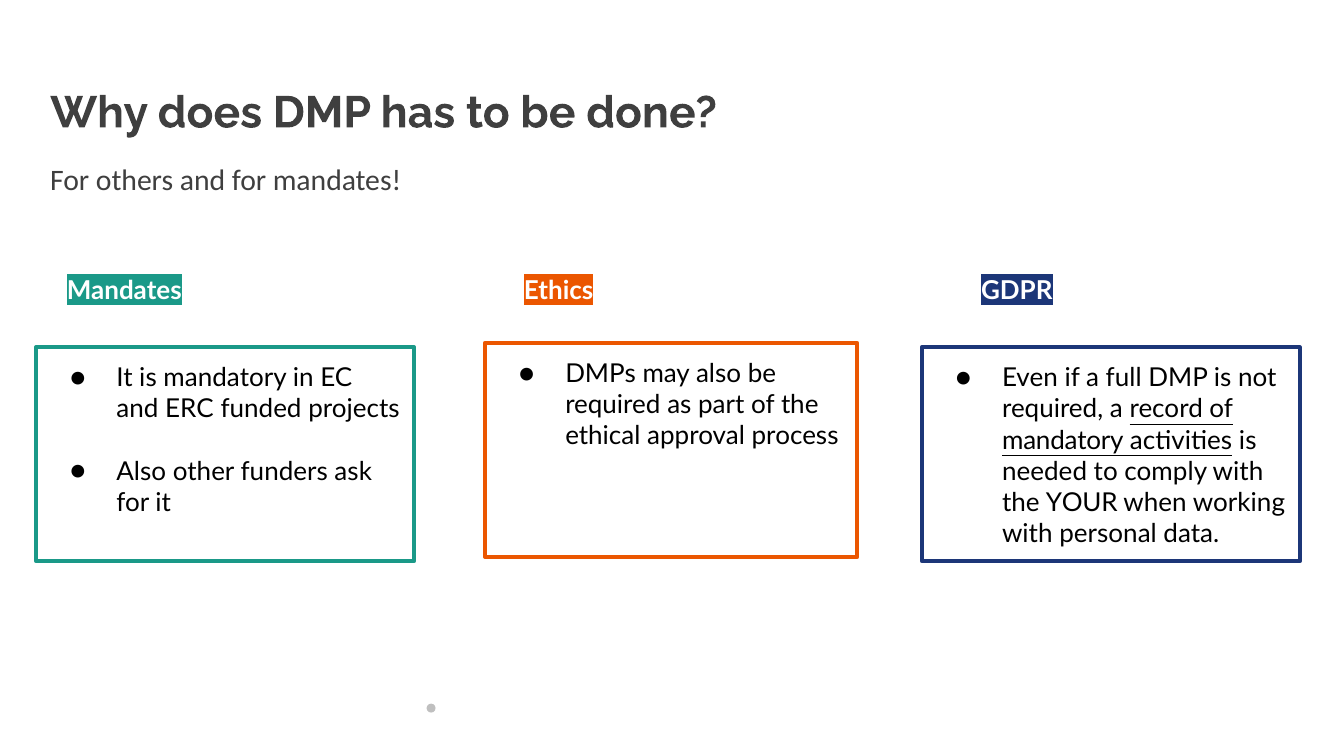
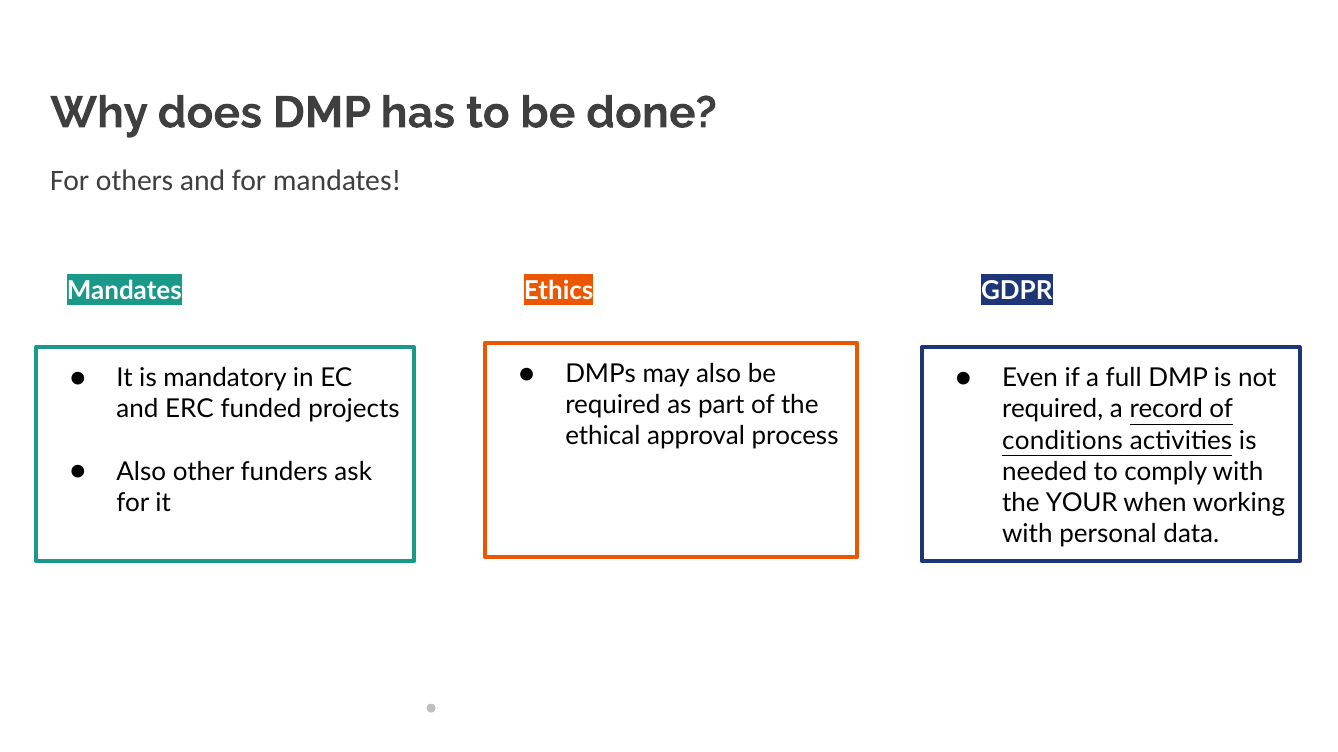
mandatory: mandatory -> conditions (1063, 441)
